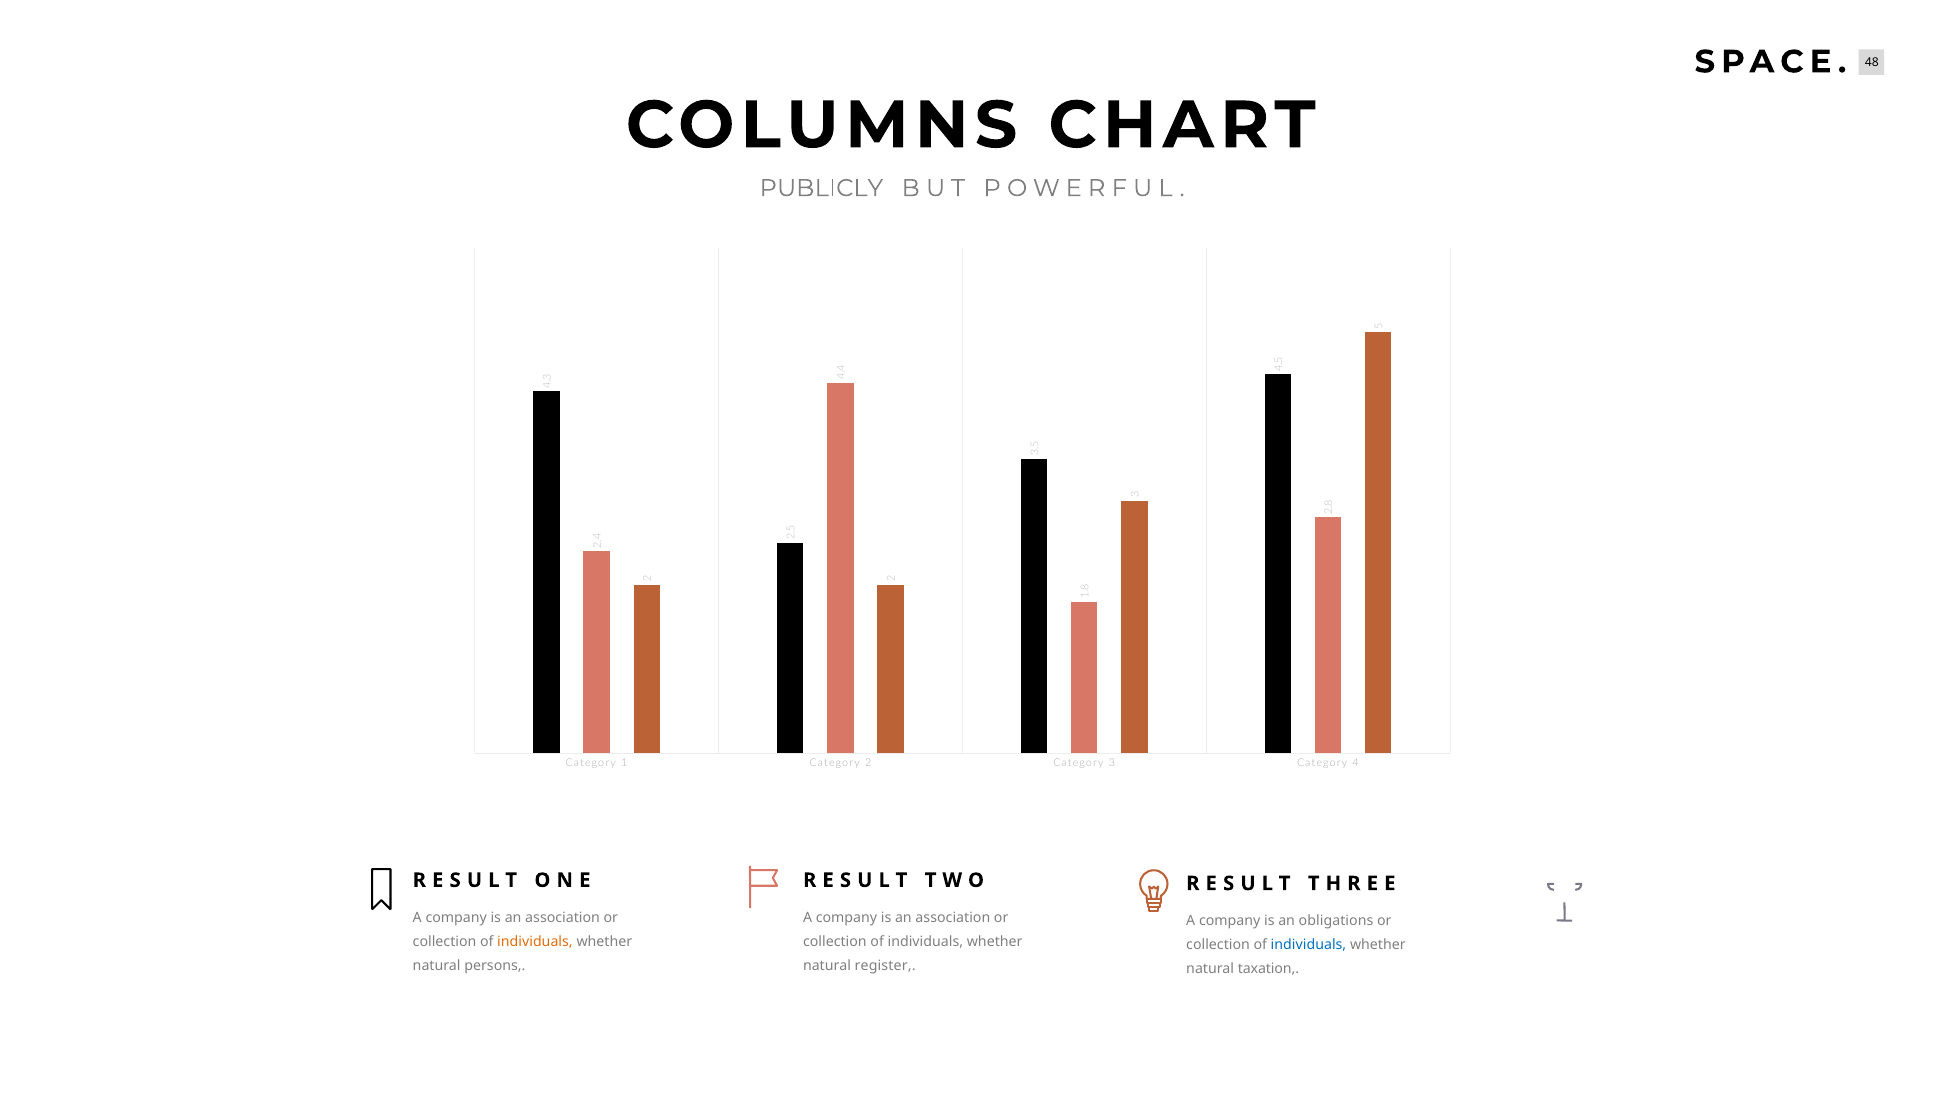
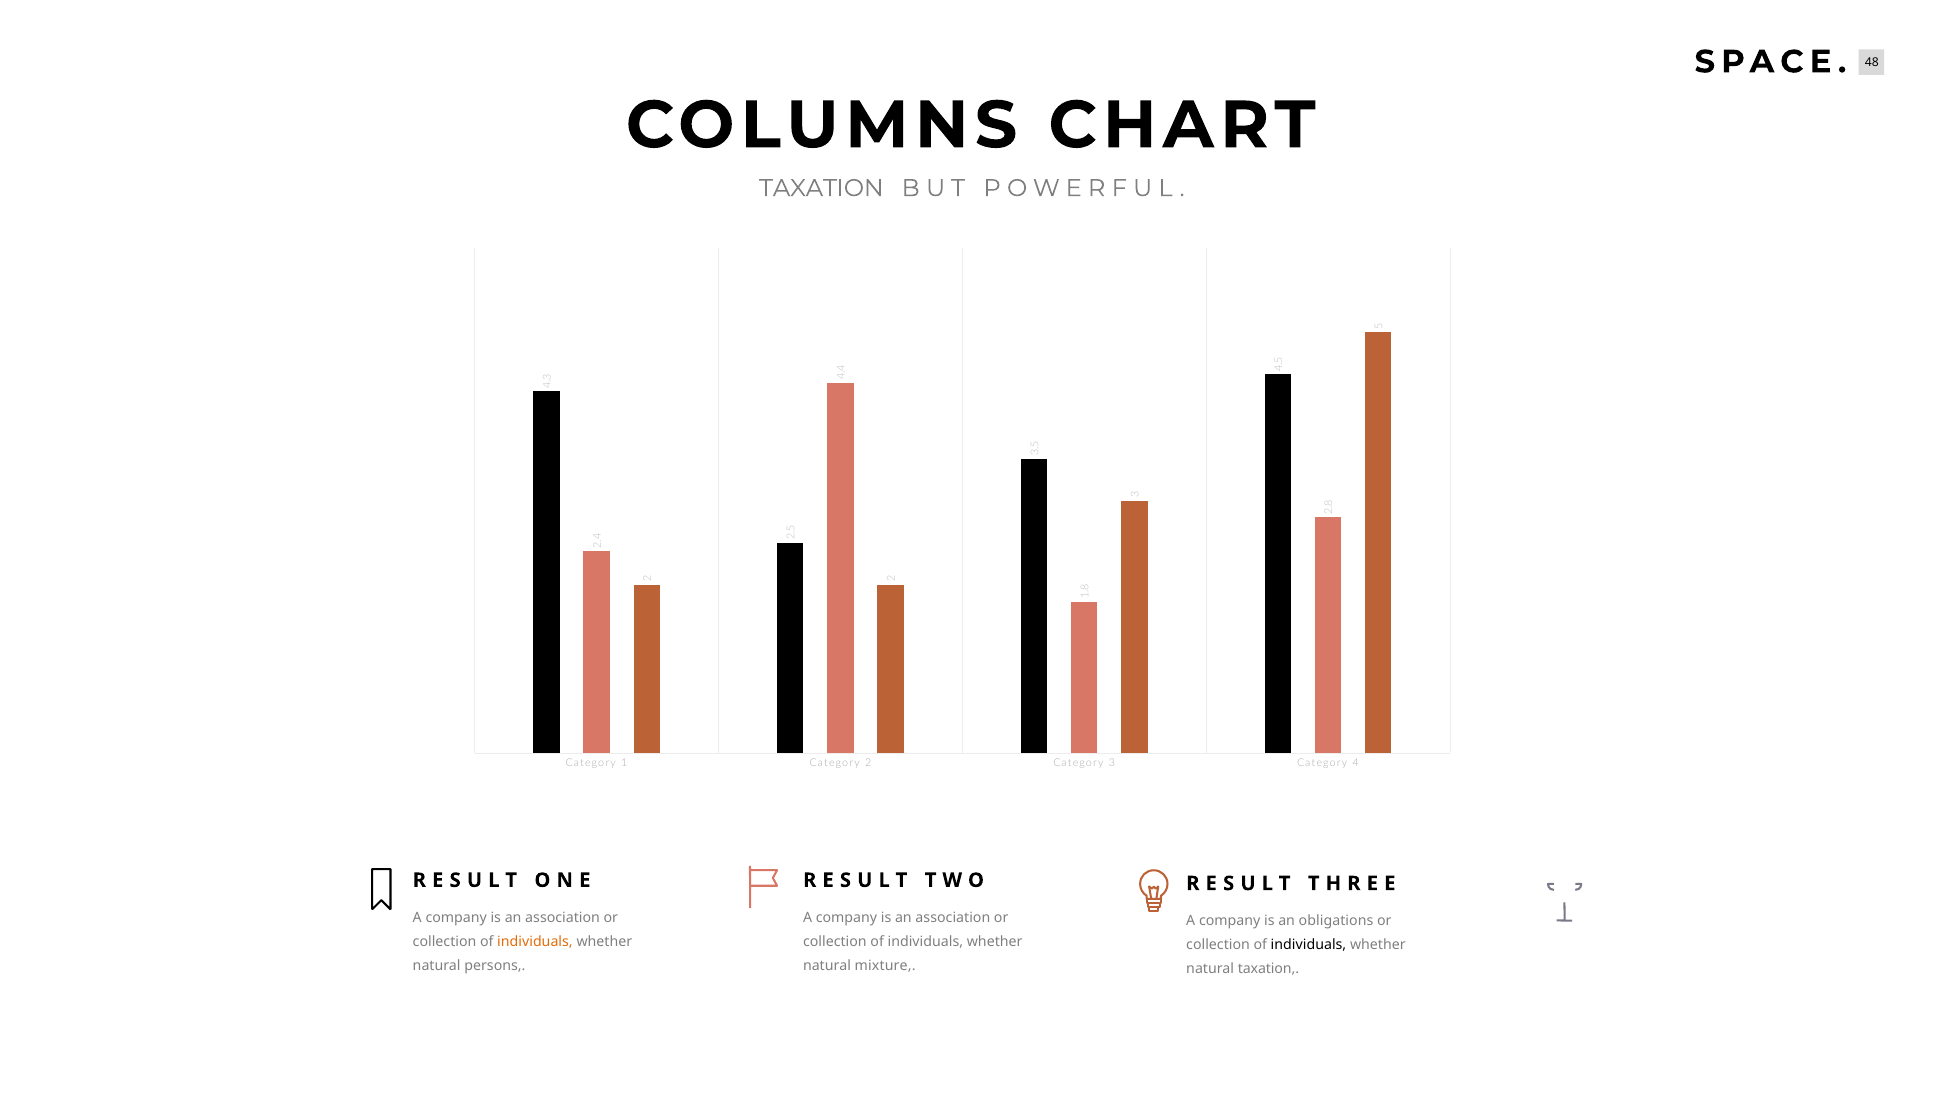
PUBLICLY: PUBLICLY -> TAXATION (821, 188)
individuals colour: blue -> black (1309, 945)
register: register -> mixture (885, 965)
